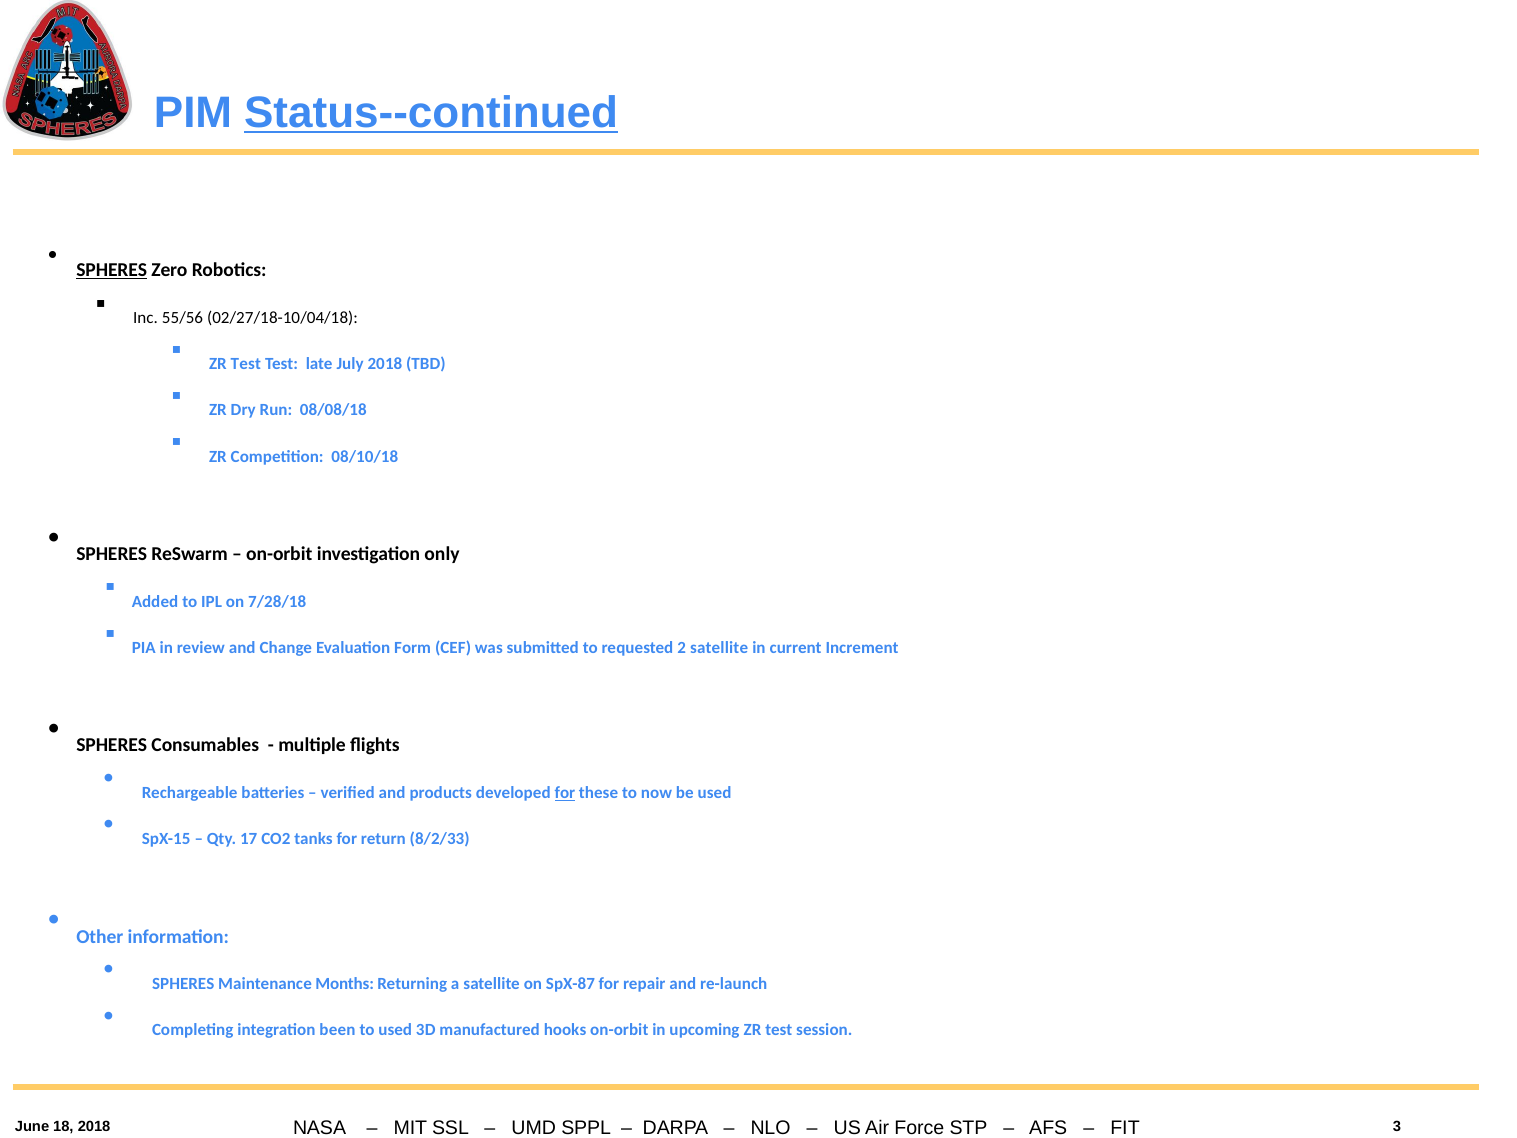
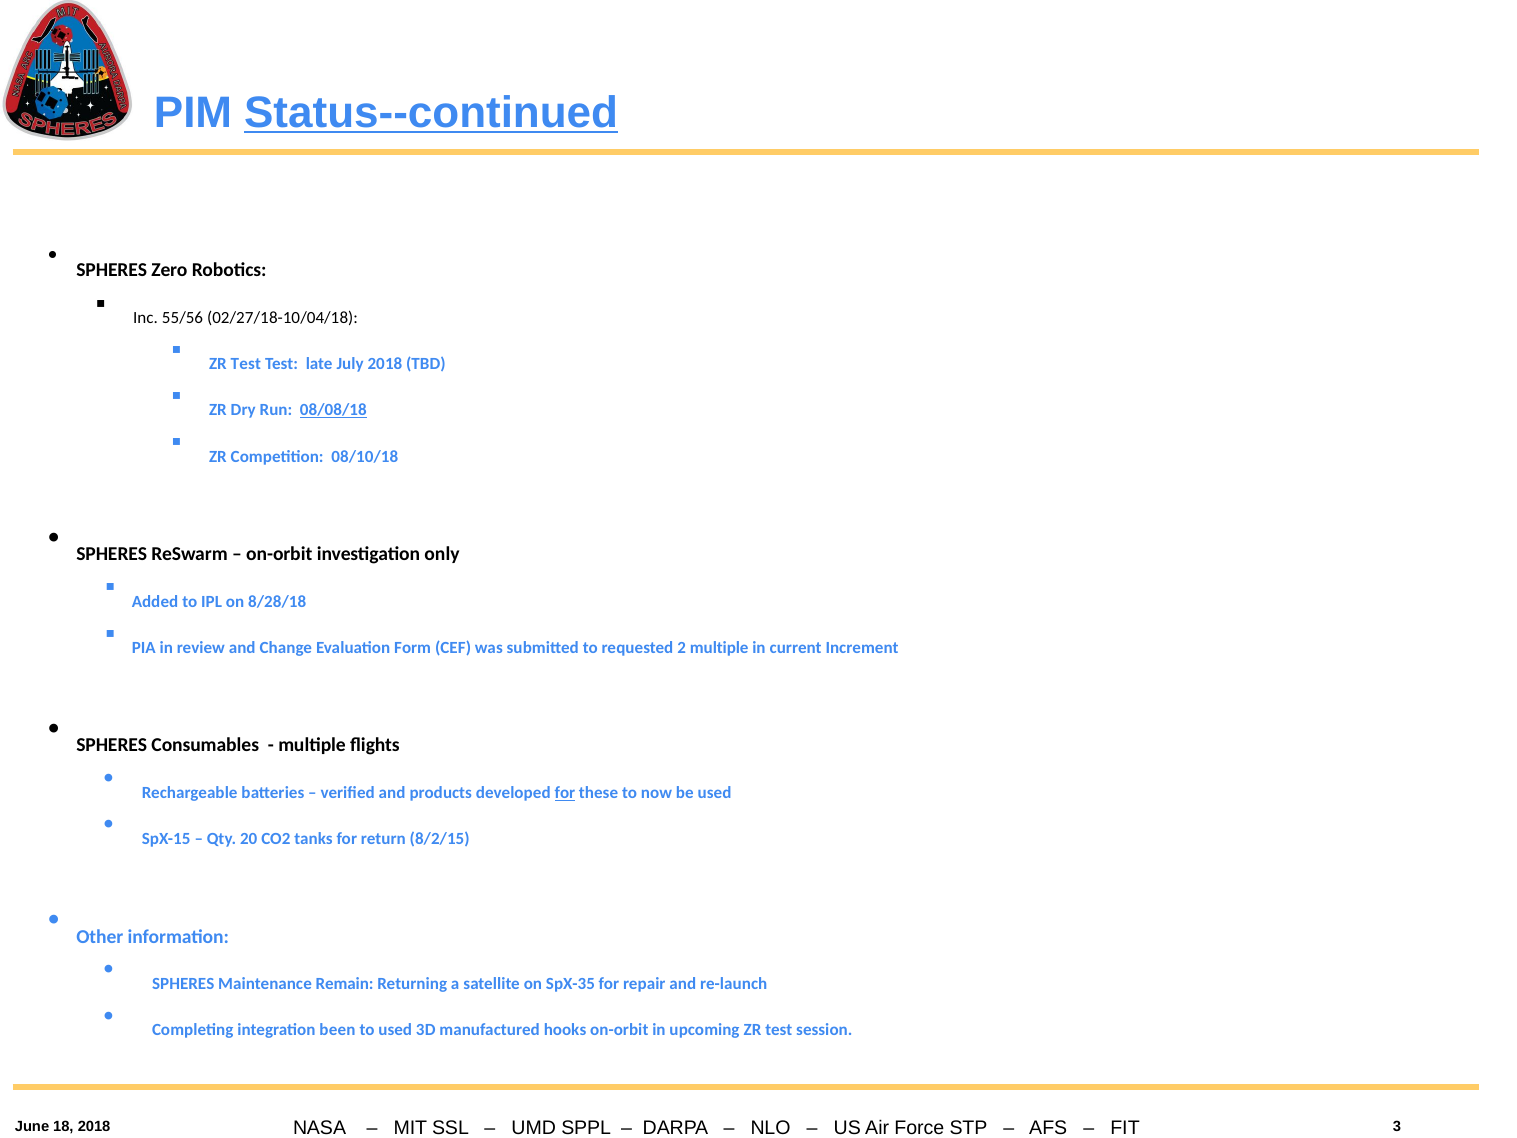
SPHERES underline: present -> none (112, 270)
08/08/18 underline: none -> present (333, 410)
7/28/18: 7/28/18 -> 8/28/18 (277, 601)
2 satellite: satellite -> multiple (719, 648)
17: 17 -> 20 (249, 839)
8/2/33: 8/2/33 -> 8/2/15 (440, 839)
Months: Months -> Remain (345, 984)
SpX-87: SpX-87 -> SpX-35 (570, 984)
